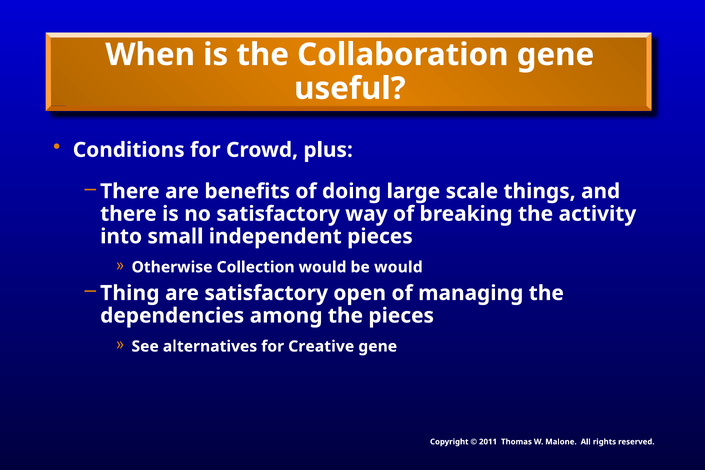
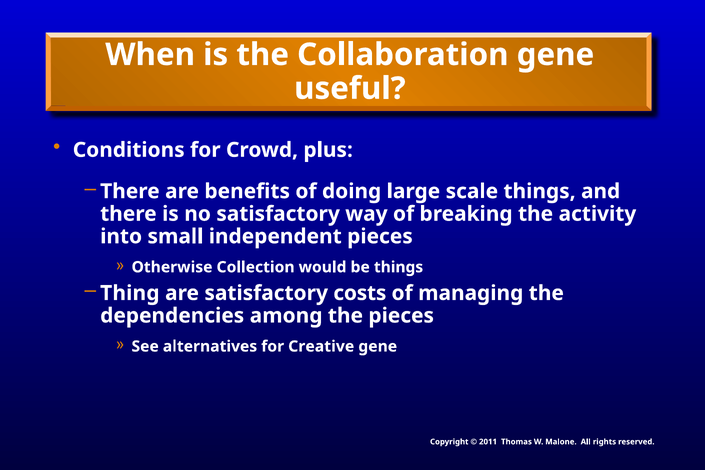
be would: would -> things (399, 267)
open: open -> costs (360, 293)
